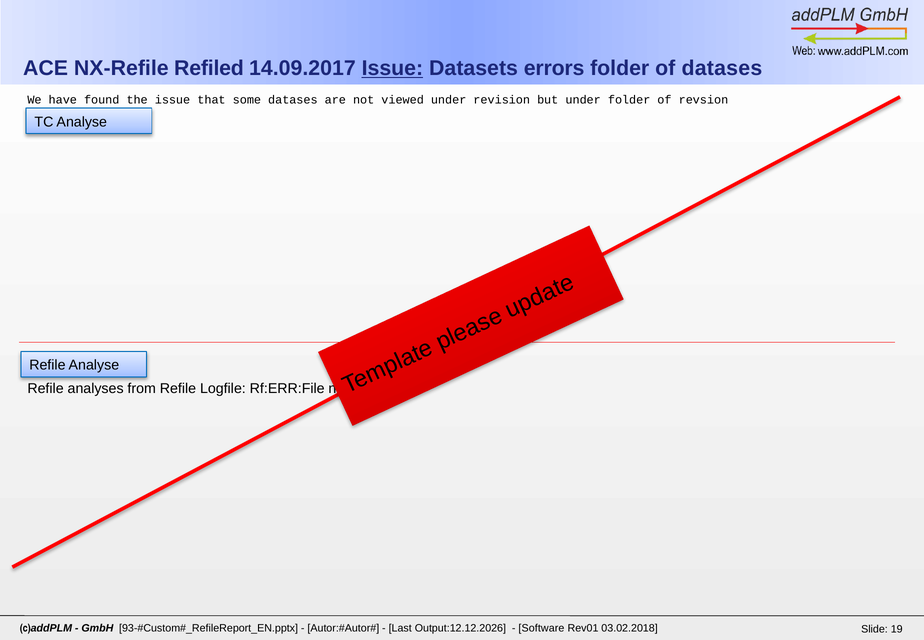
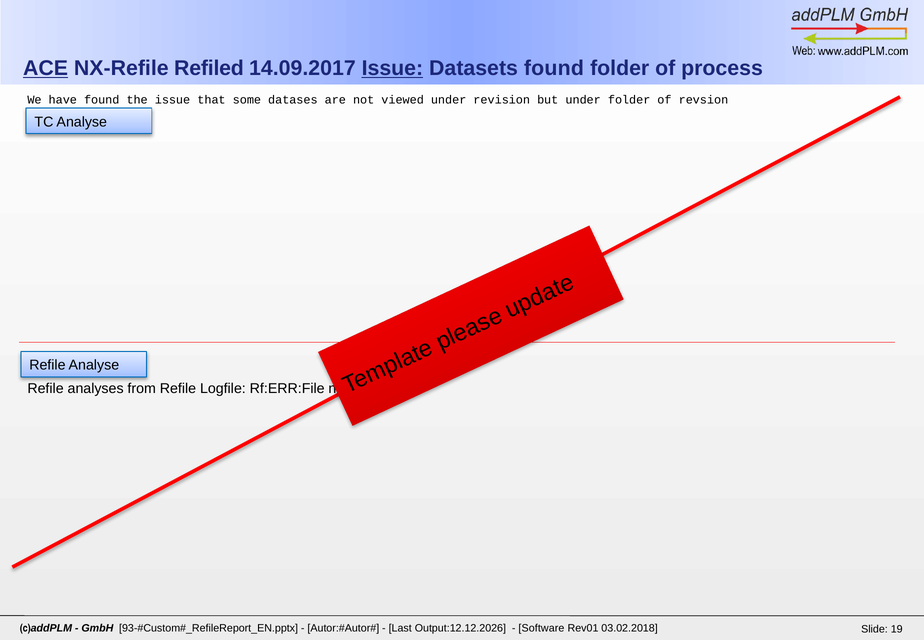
ACE underline: none -> present (46, 68)
Datasets errors: errors -> found (554, 68)
of datases: datases -> process (722, 68)
